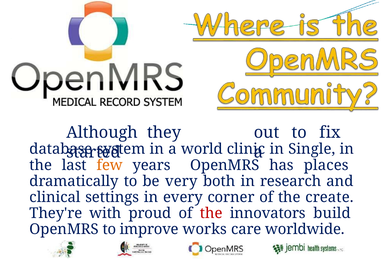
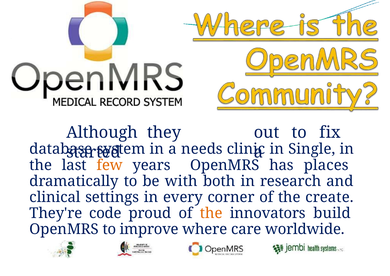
world: world -> needs (202, 149)
very: very -> with (181, 181)
with: with -> code (105, 213)
the colour: red -> orange (211, 213)
works: works -> where (205, 229)
